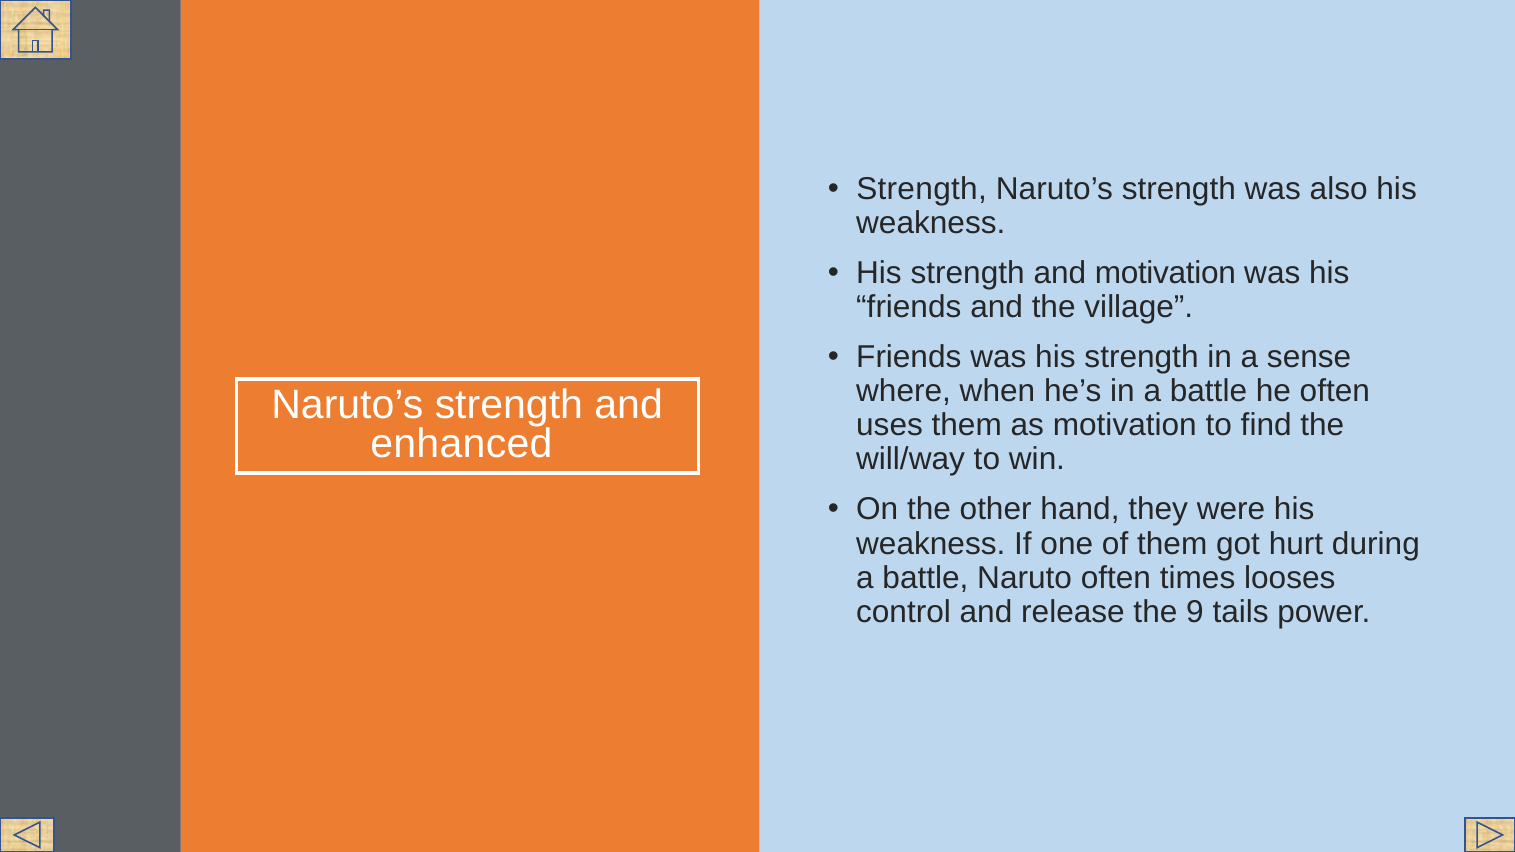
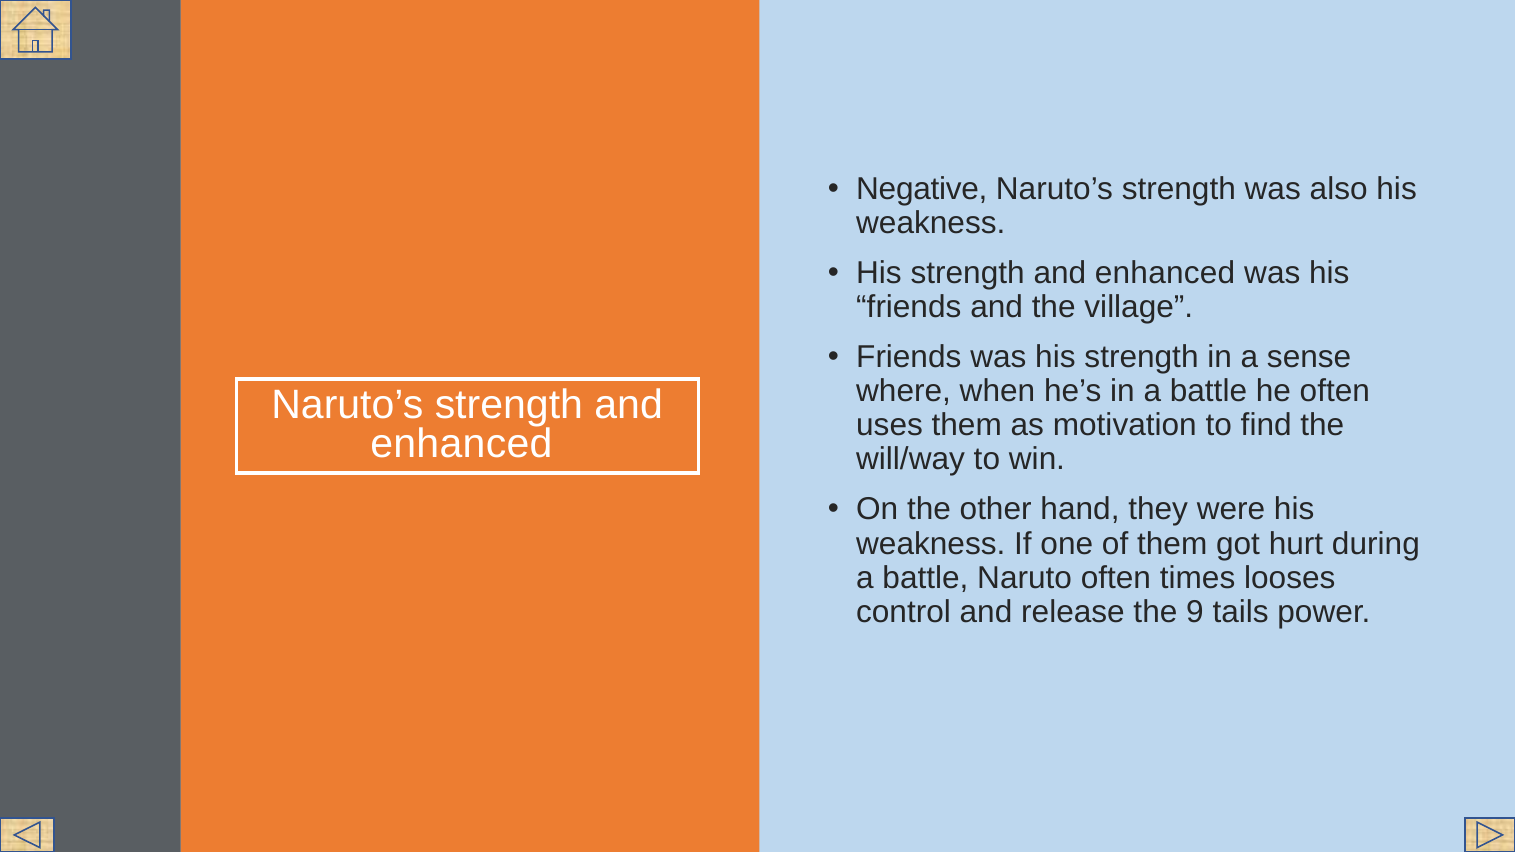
Strength: Strength -> Negative (922, 189)
His strength and motivation: motivation -> enhanced (1165, 273)
